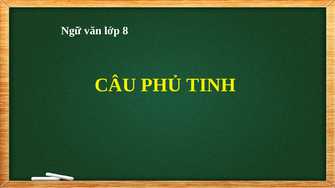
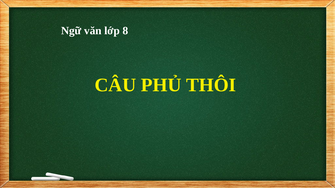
TINH: TINH -> THÔI (211, 85)
